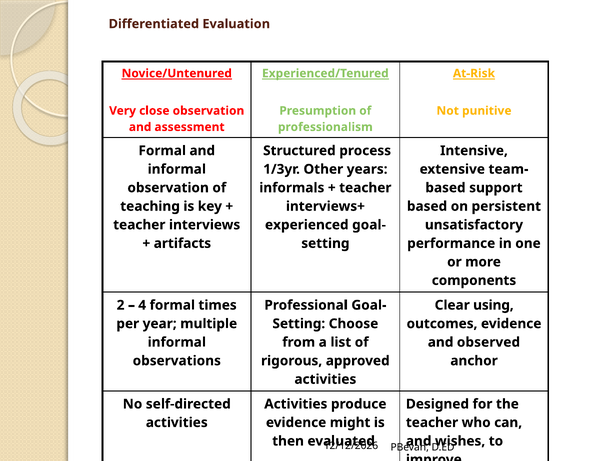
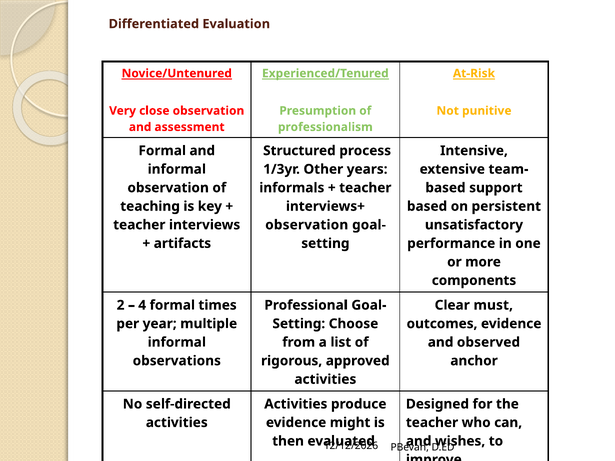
experienced: experienced -> observation (307, 225)
using: using -> must (493, 305)
